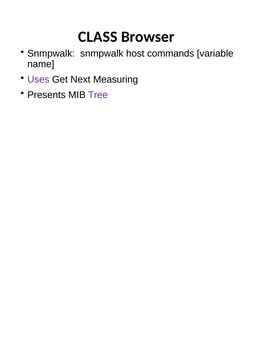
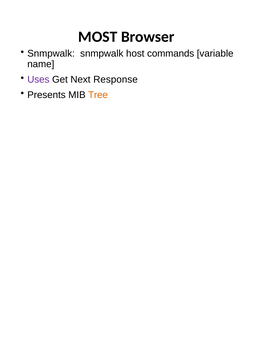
CLASS: CLASS -> MOST (98, 37)
Measuring: Measuring -> Response (116, 79)
Tree colour: purple -> orange (98, 95)
